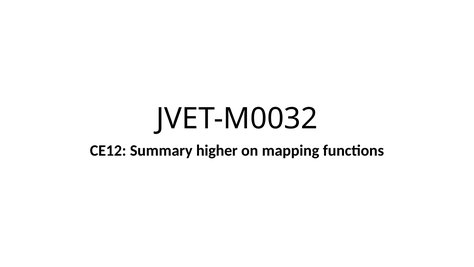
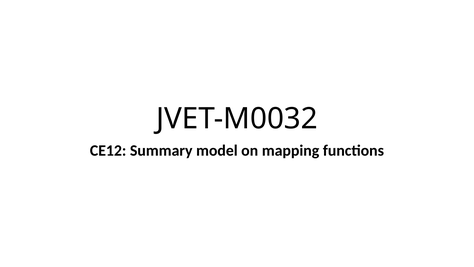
higher: higher -> model (217, 150)
